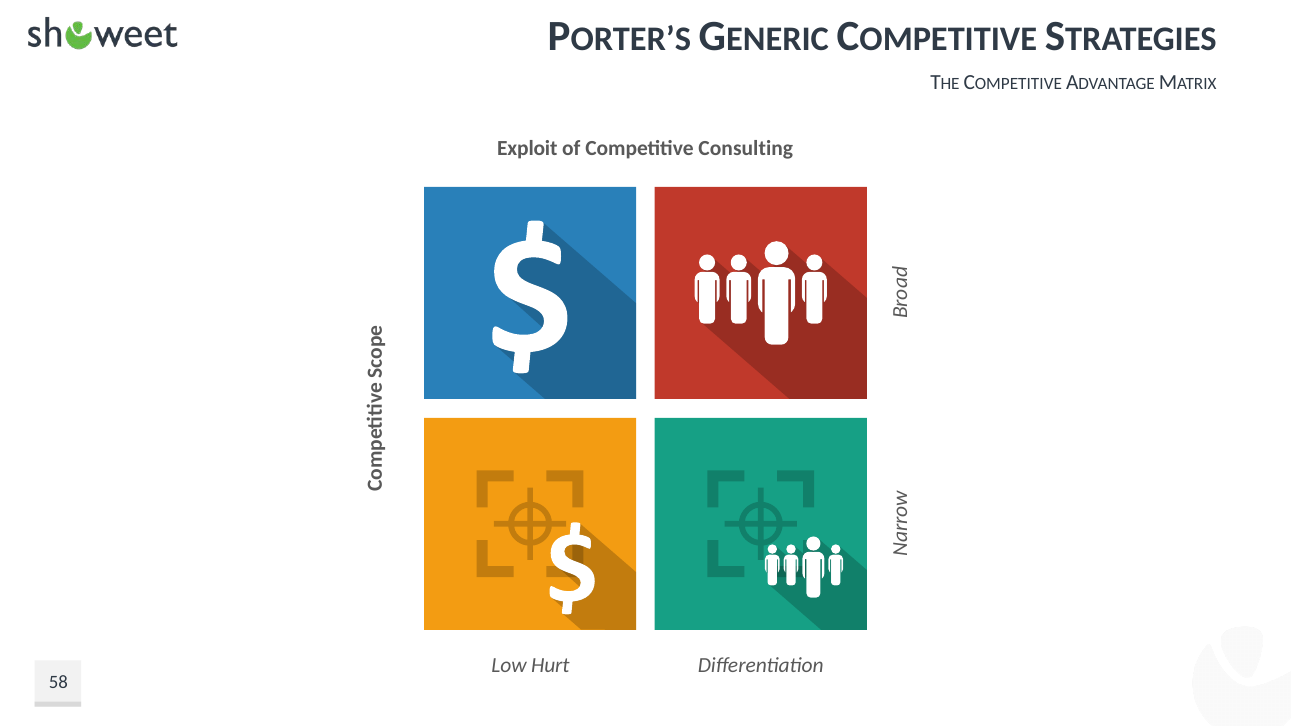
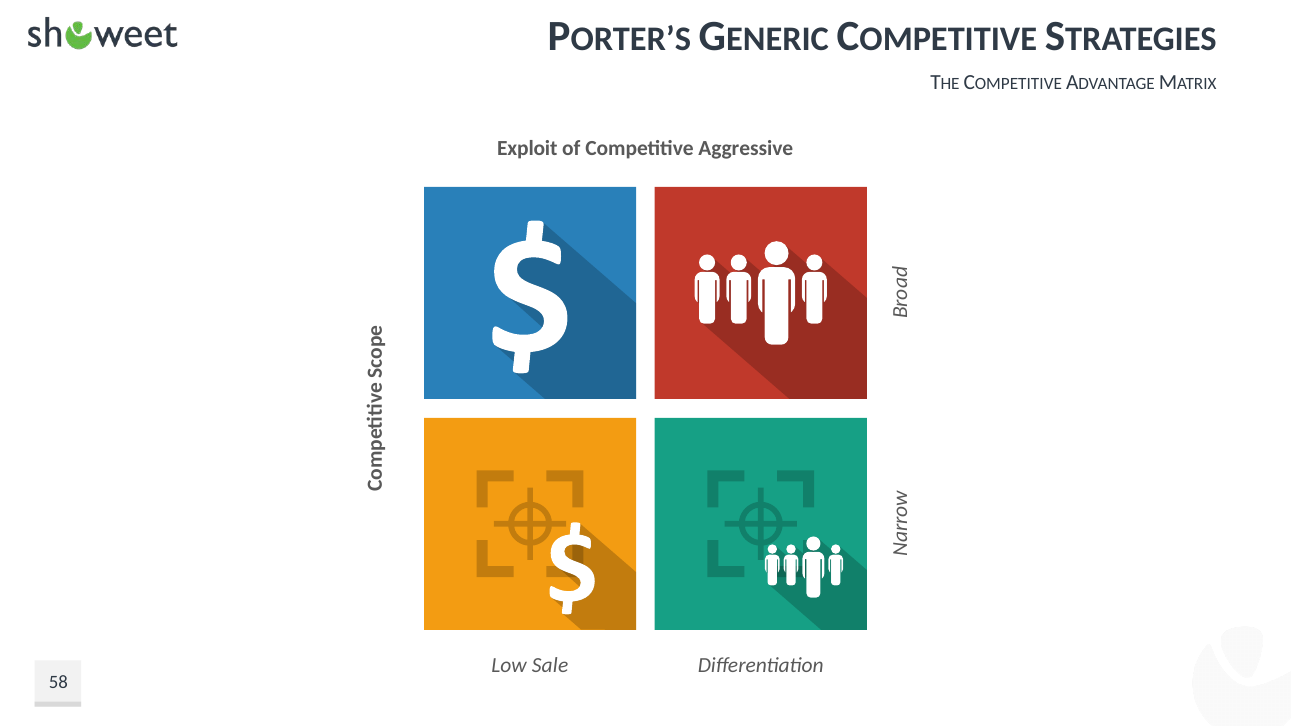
Consulting: Consulting -> Aggressive (746, 148)
Hurt: Hurt -> Sale (550, 665)
